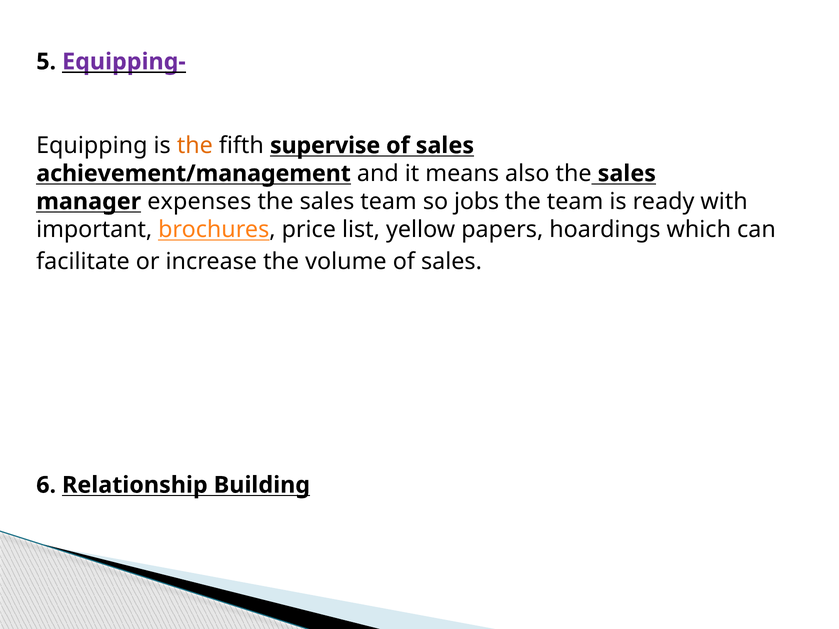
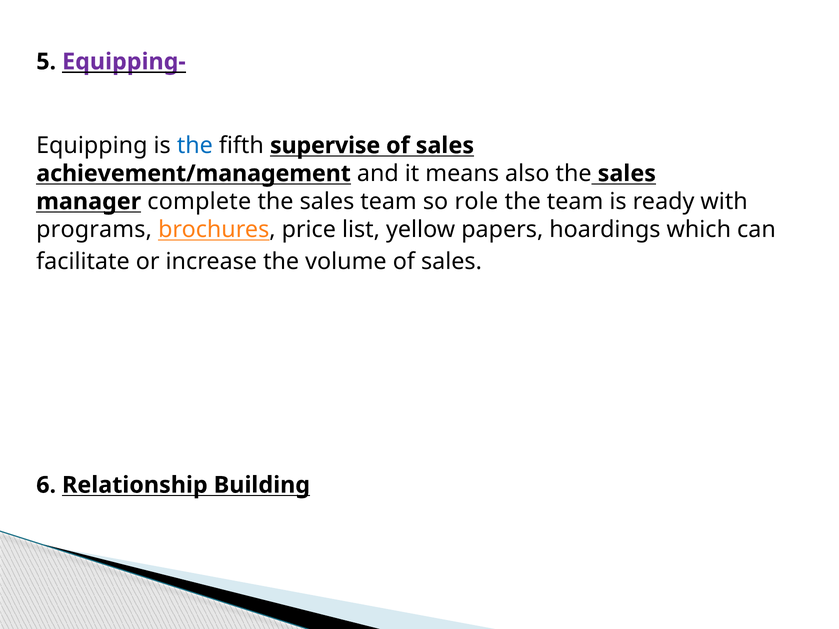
the colour: orange -> blue (195, 146)
expenses: expenses -> complete (199, 202)
jobs: jobs -> role (476, 202)
important: important -> programs (94, 230)
